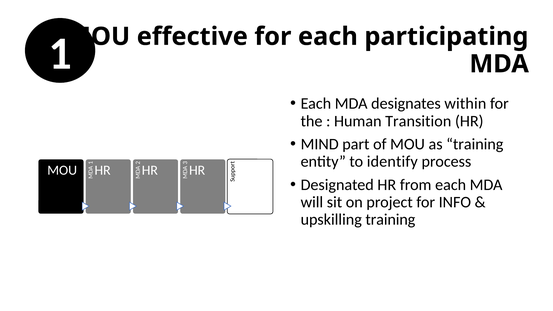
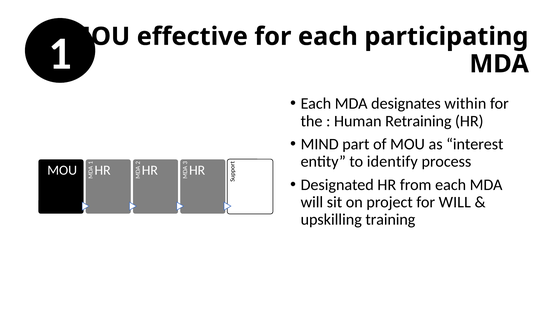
Transition: Transition -> Retraining (418, 121)
as training: training -> interest (475, 144)
for INFO: INFO -> WILL (455, 202)
